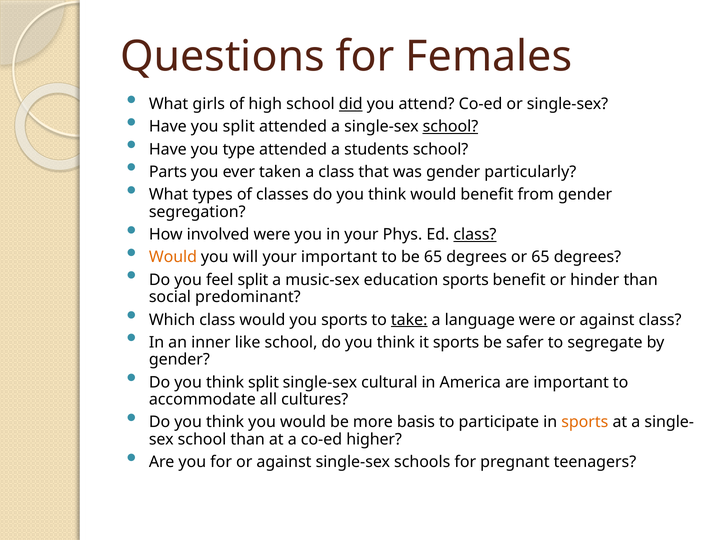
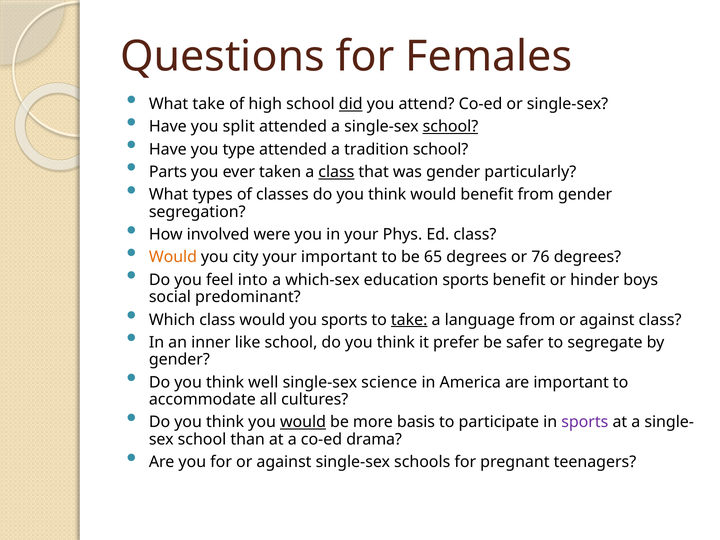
What girls: girls -> take (209, 104)
students: students -> tradition (377, 149)
class underline: none -> present (336, 172)
class underline: present -> none (475, 235)
will: will -> city (246, 257)
or 65: 65 -> 76 (541, 257)
feel split: split -> into (253, 280)
music-sex: music-sex -> which-sex (322, 280)
hinder than: than -> boys (641, 280)
language were: were -> from (537, 320)
it sports: sports -> prefer (456, 342)
think split: split -> well (263, 382)
cultural: cultural -> science (389, 382)
would underline: none -> present (303, 422)
sports colour: orange -> purple (585, 422)
higher: higher -> drama (374, 439)
